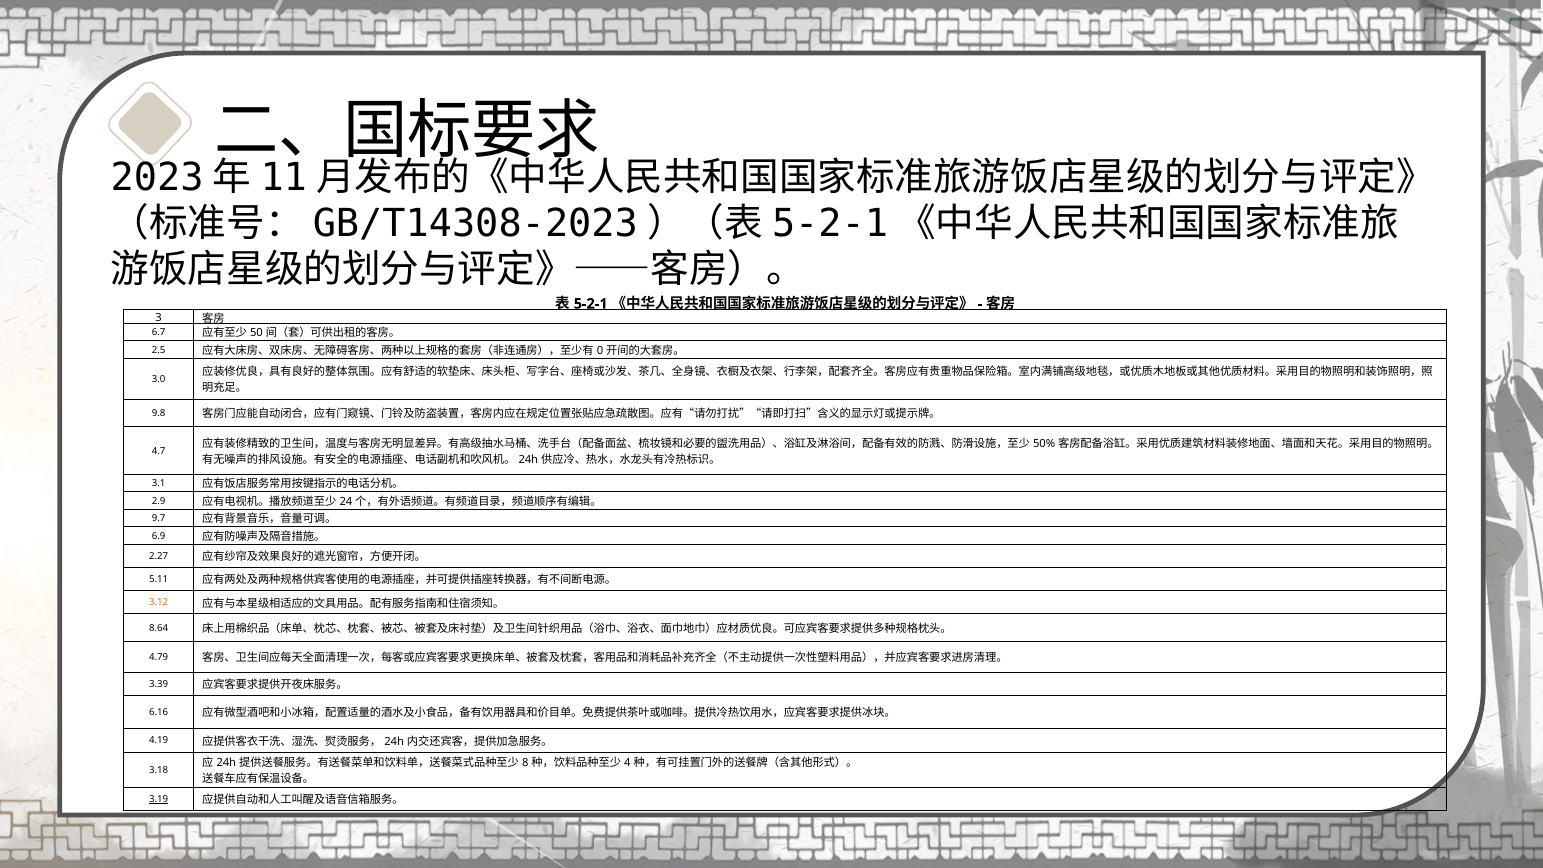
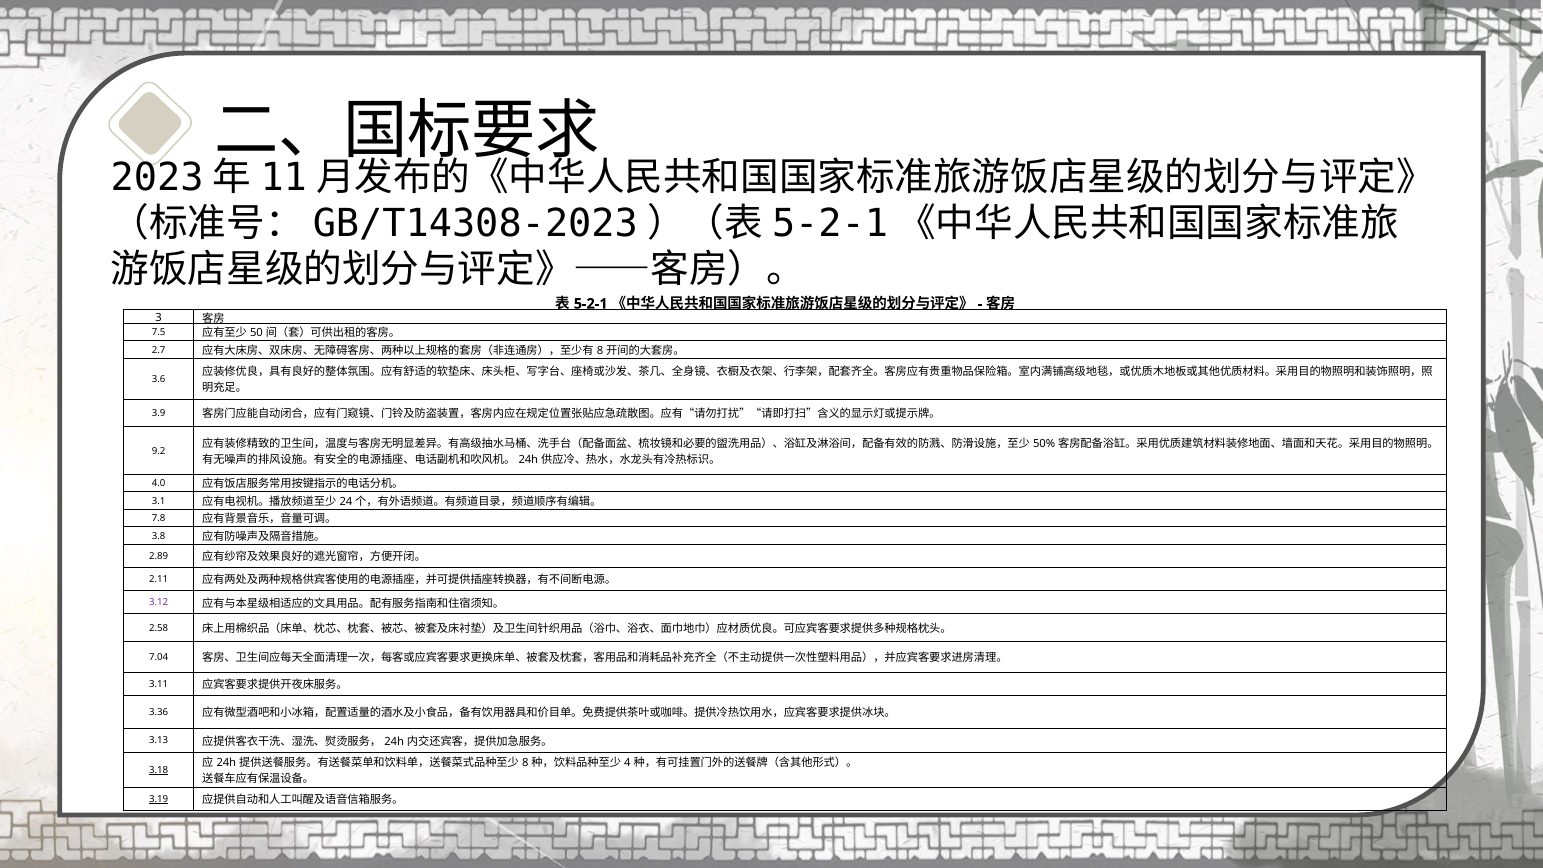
6.7: 6.7 -> 7.5 (159, 332)
2.5: 2.5 -> 2.7 (159, 350)
0: 0 -> 8 (600, 351)
3.0: 3.0 -> 3.6 (159, 379)
9.8: 9.8 -> 3.9 (159, 413)
4.7: 4.7 -> 9.2 (159, 451)
3.1: 3.1 -> 4.0 (159, 483)
2.9: 2.9 -> 3.1 (159, 501)
9.7: 9.7 -> 7.8 (159, 518)
6.9: 6.9 -> 3.8 (159, 536)
2.27: 2.27 -> 2.89 (159, 556)
5.11: 5.11 -> 2.11 (159, 579)
3.12 colour: orange -> purple (159, 603)
8.64: 8.64 -> 2.58 (159, 628)
4.79: 4.79 -> 7.04 (159, 657)
3.39: 3.39 -> 3.11 (159, 684)
6.16: 6.16 -> 3.36 (159, 712)
4.19: 4.19 -> 3.13 (159, 741)
3.18 underline: none -> present (159, 770)
